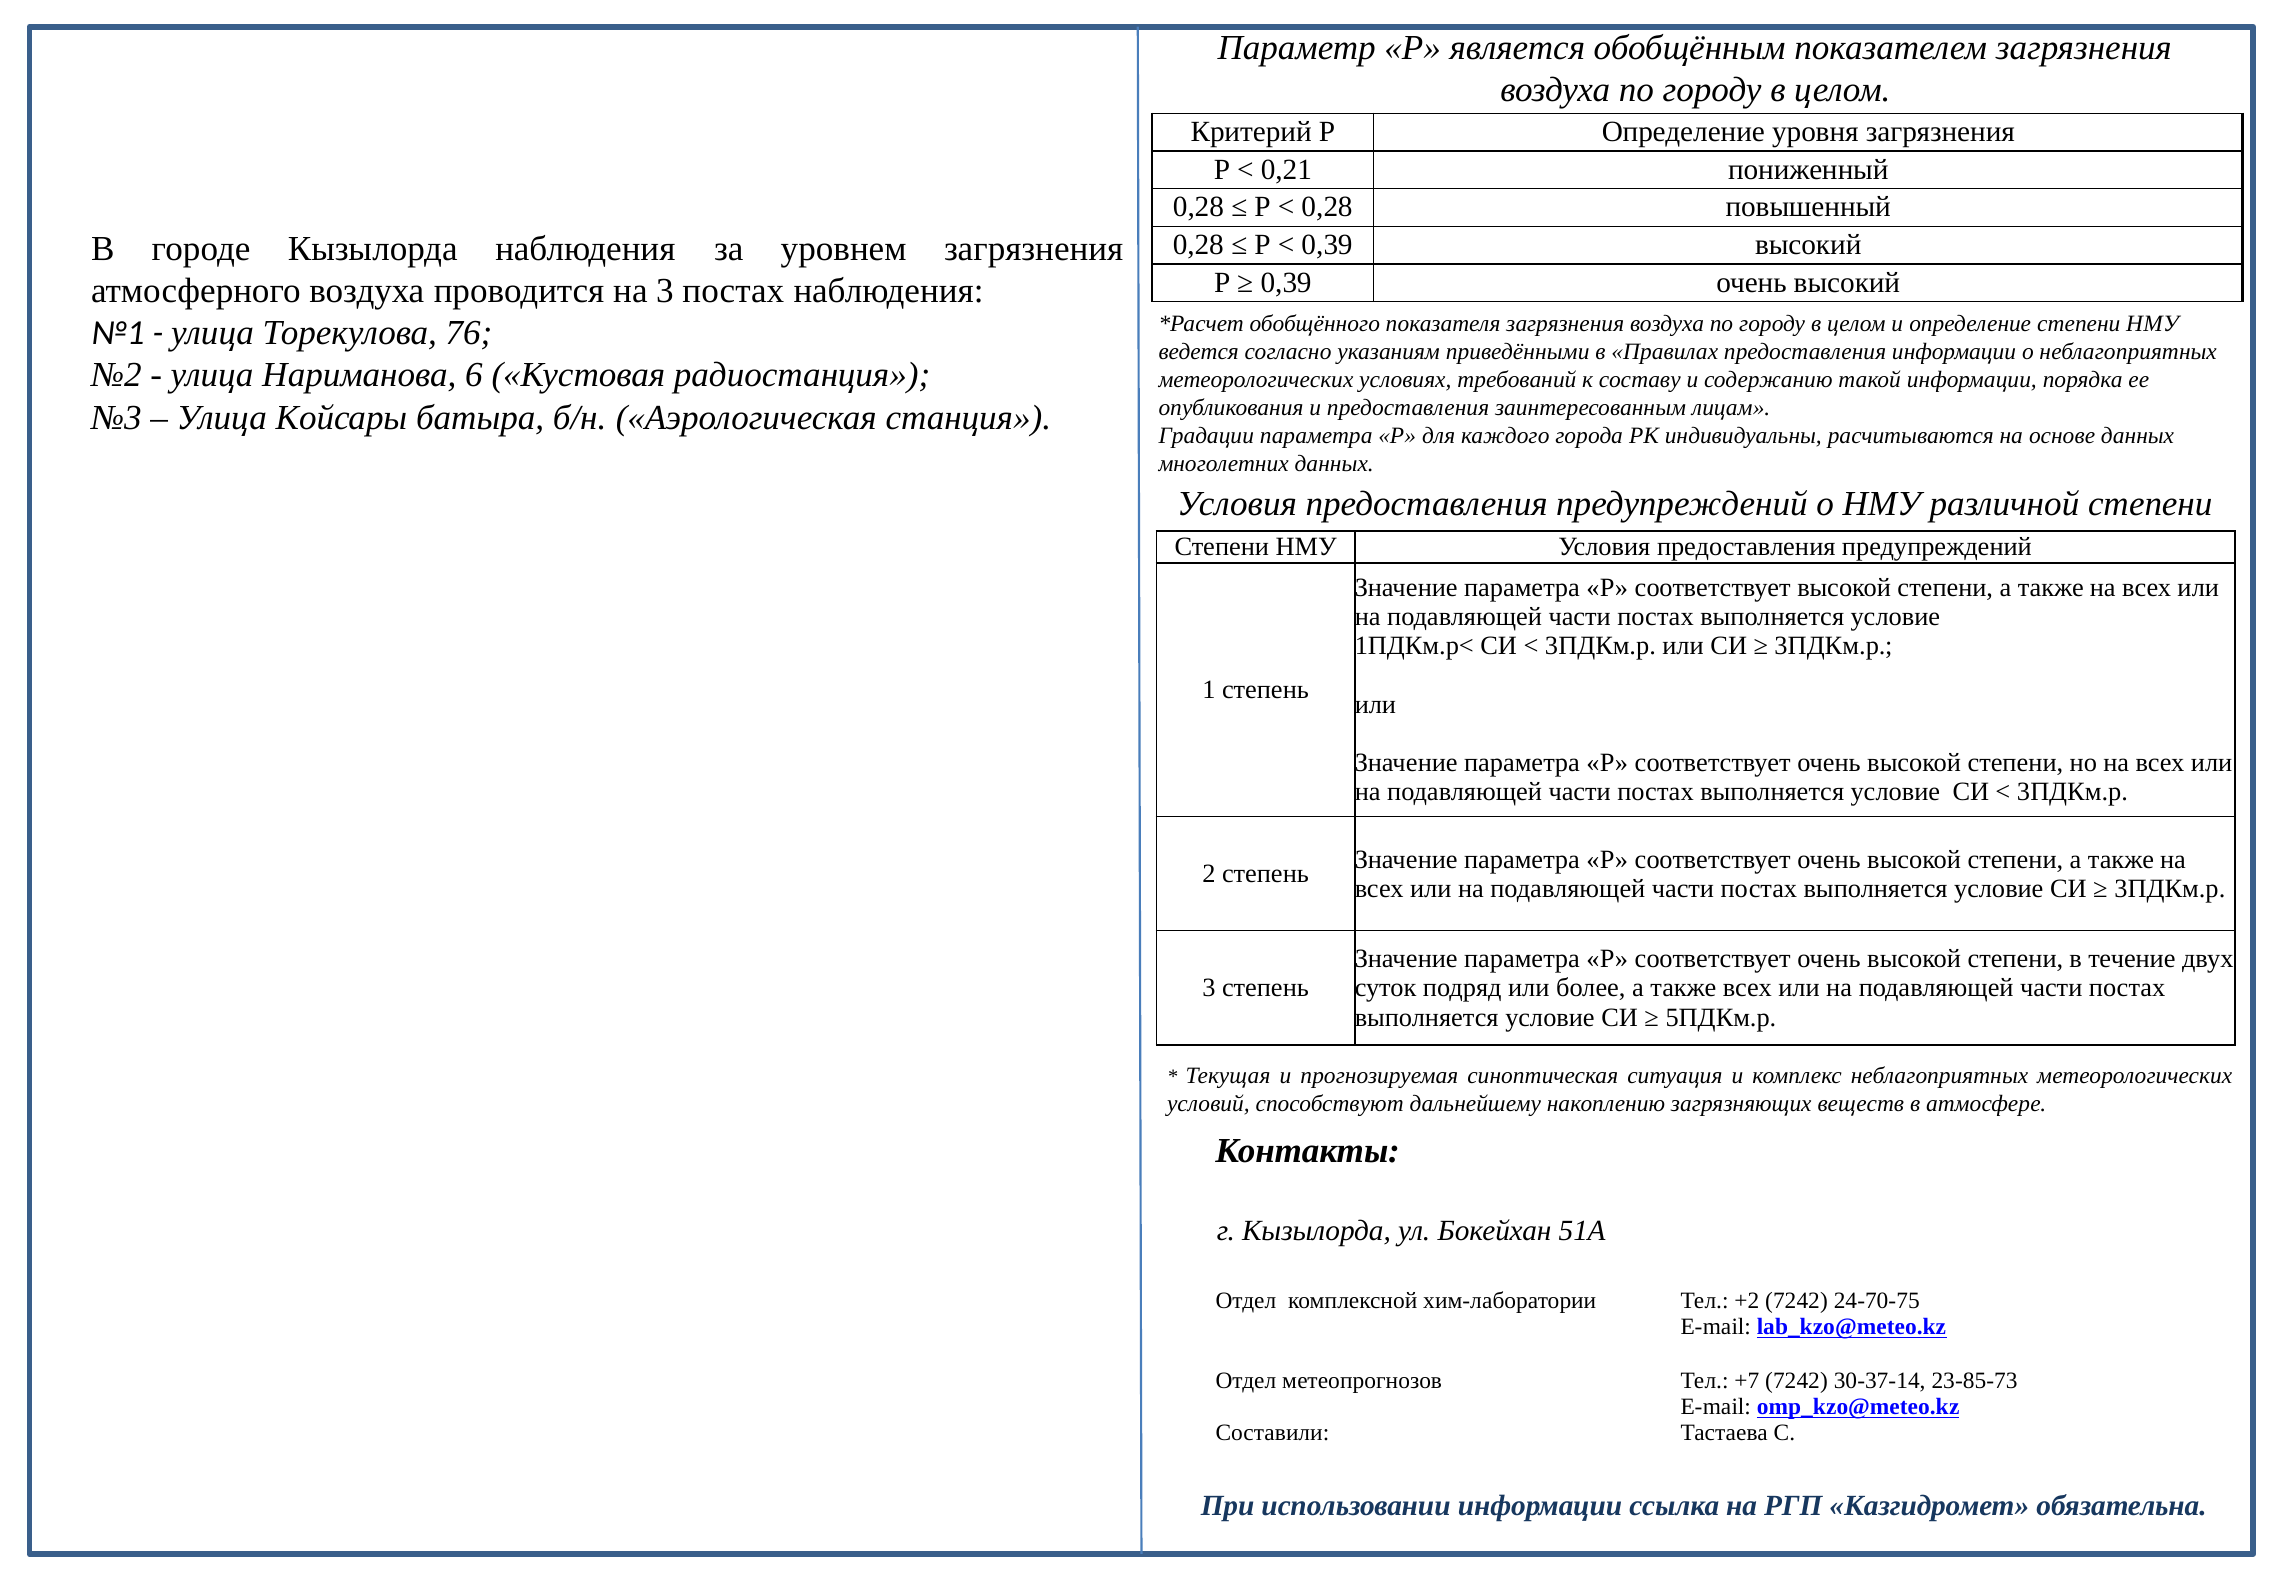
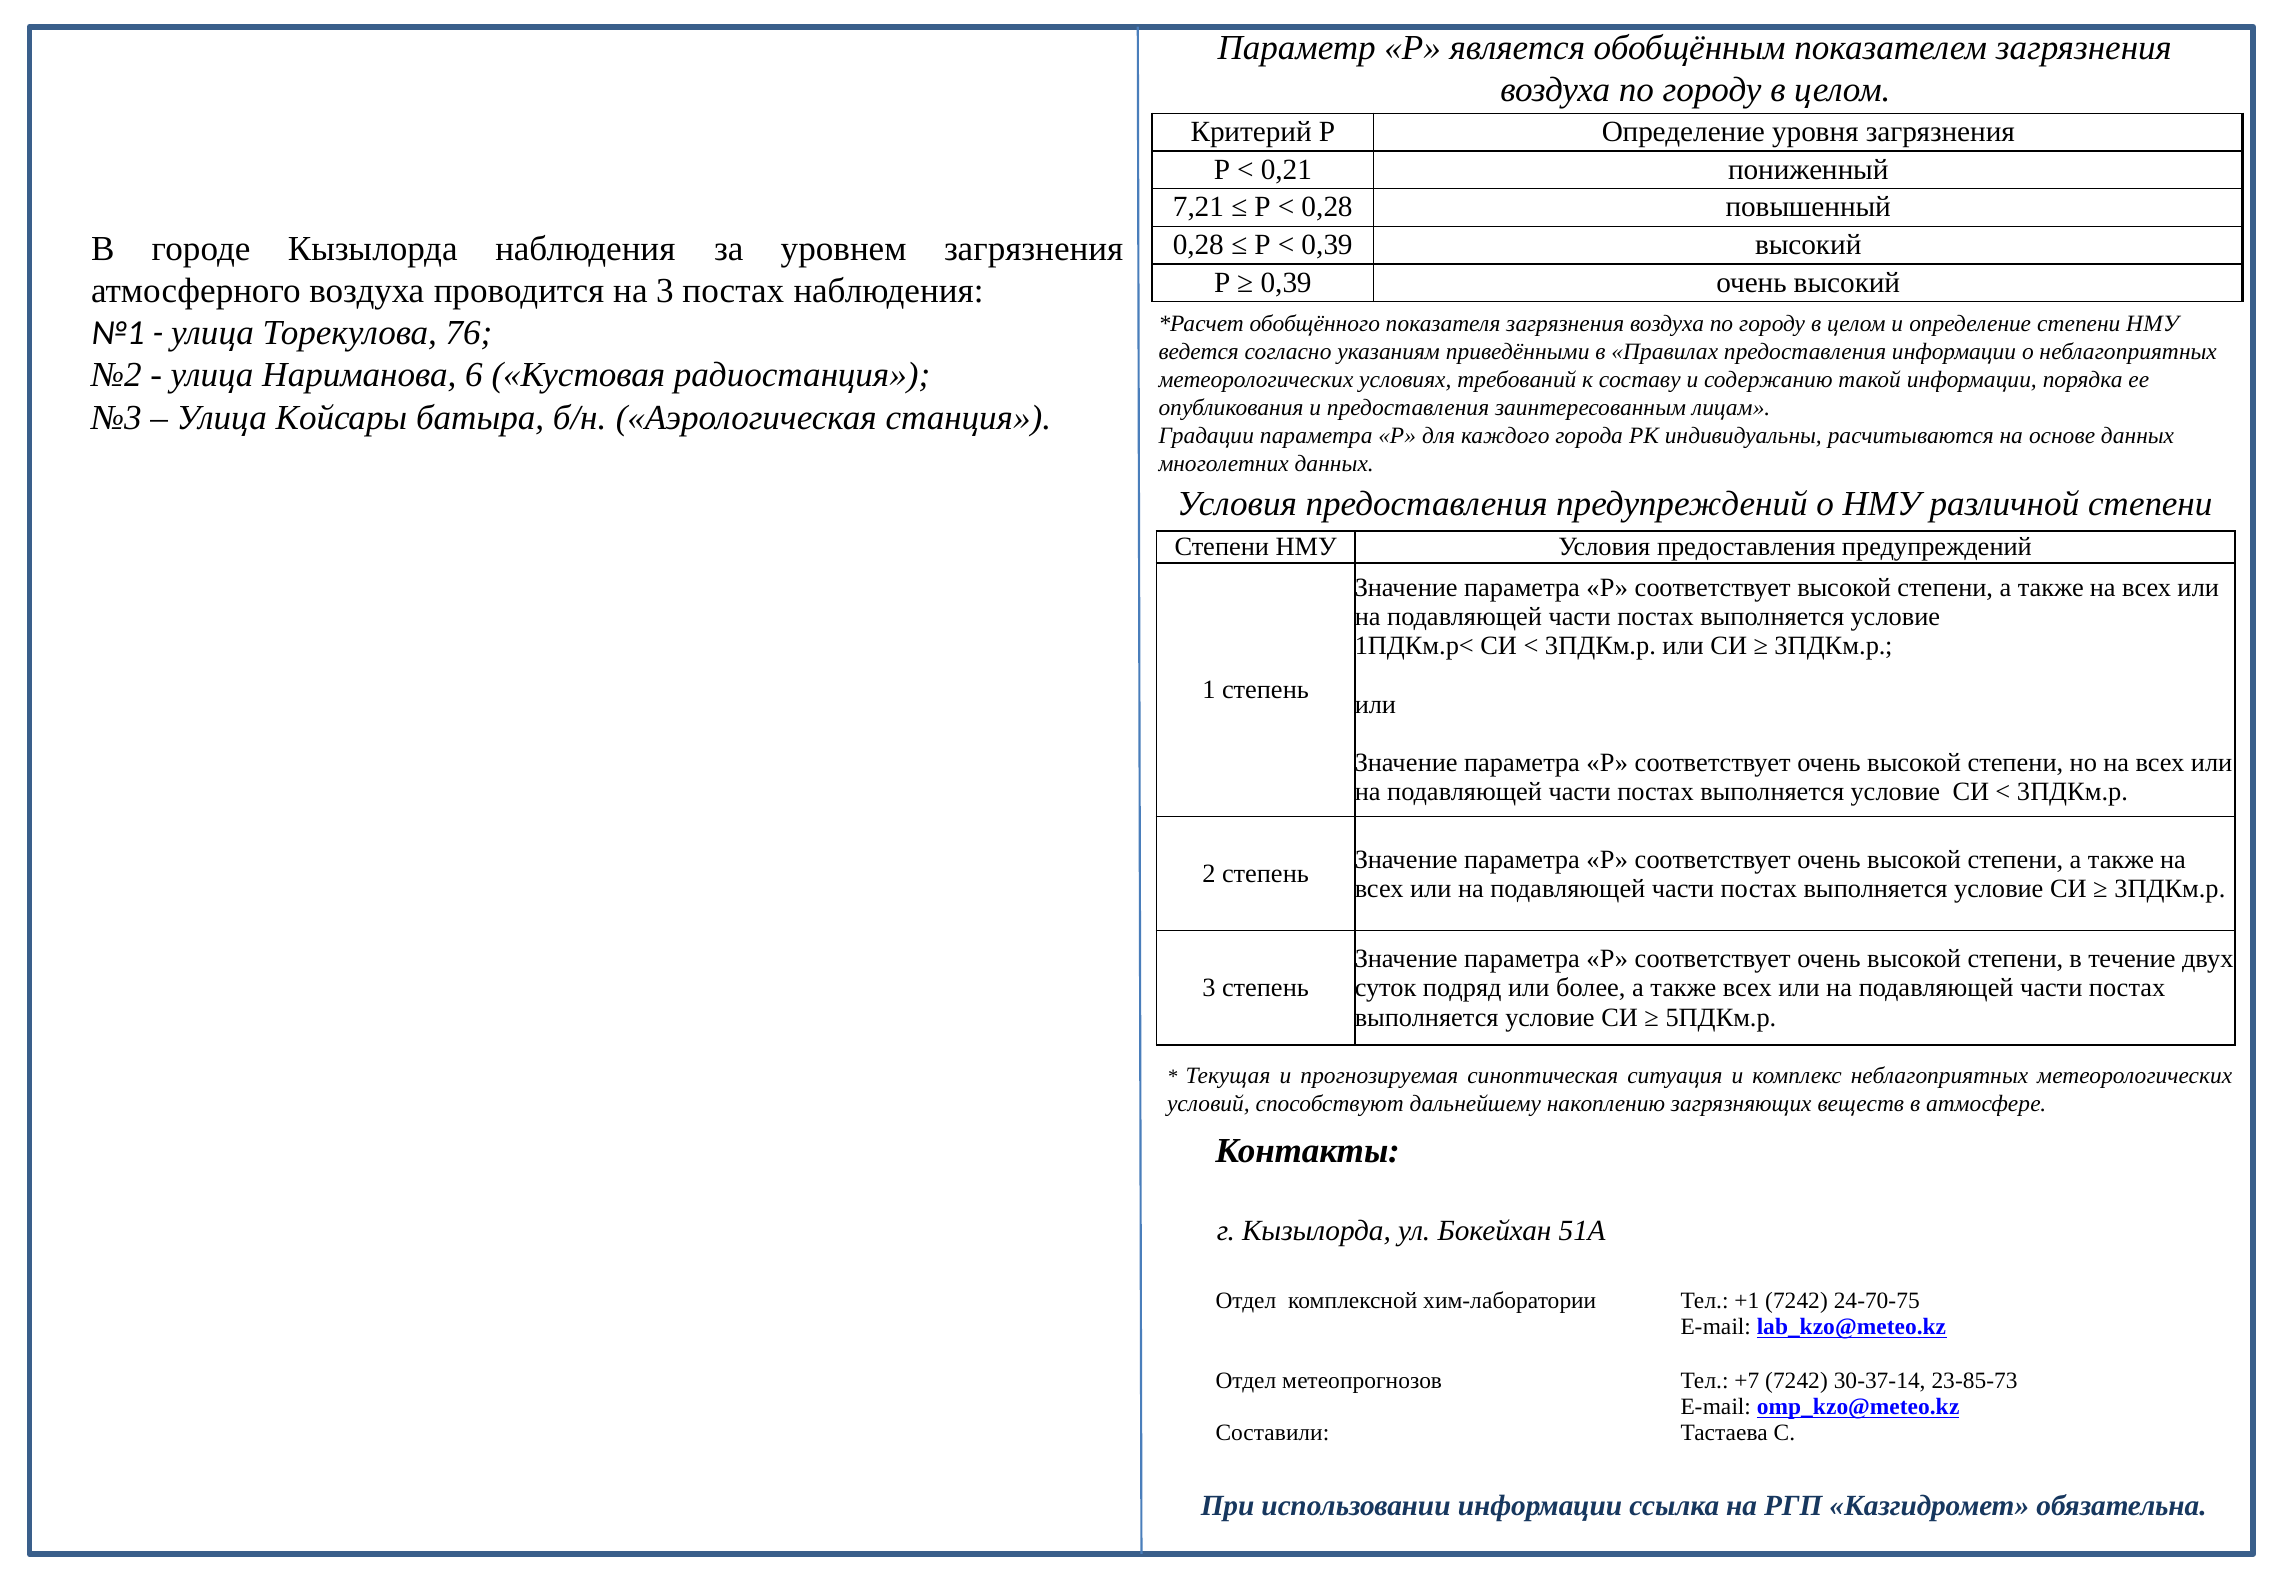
0,28: 0,28 -> 7,21 (1198, 207)
+2: +2 -> +1 (1747, 1300)
